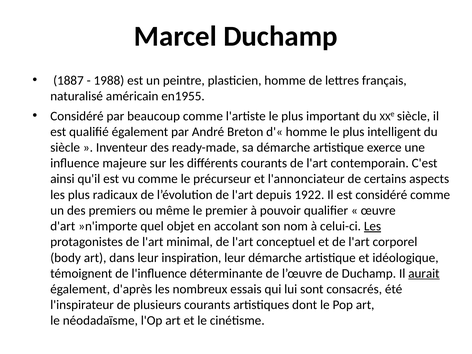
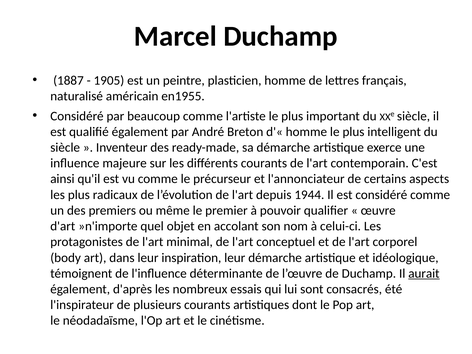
1988: 1988 -> 1905 (109, 80)
1922: 1922 -> 1944 (309, 195)
Les underline: present -> none (373, 226)
